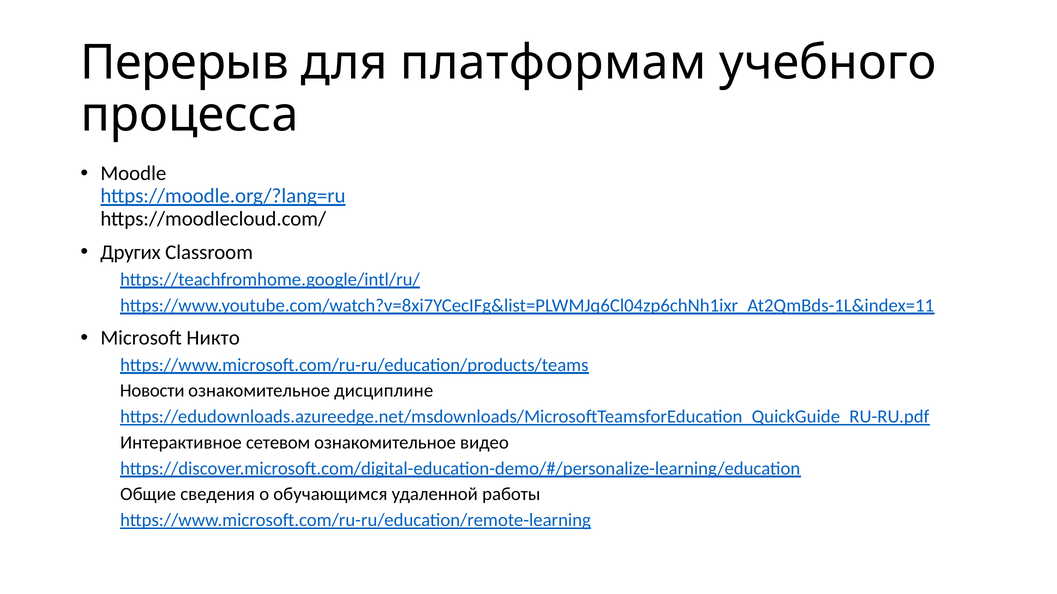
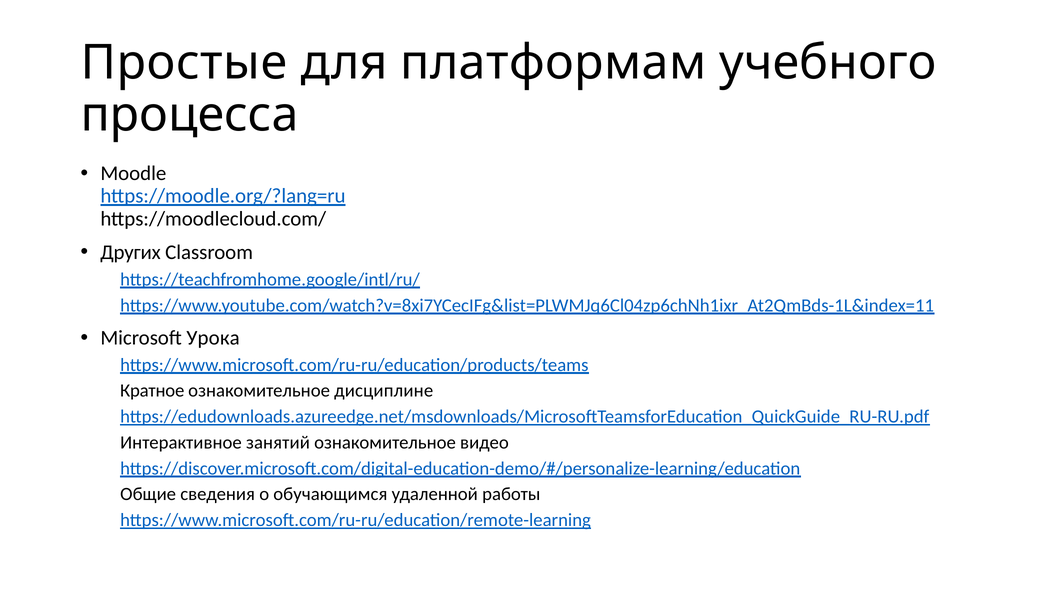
Перерыв: Перерыв -> Простые (184, 63)
Никто: Никто -> Урока (213, 338)
Новости: Новости -> Кратное (152, 391)
сетевом: сетевом -> занятий (278, 443)
